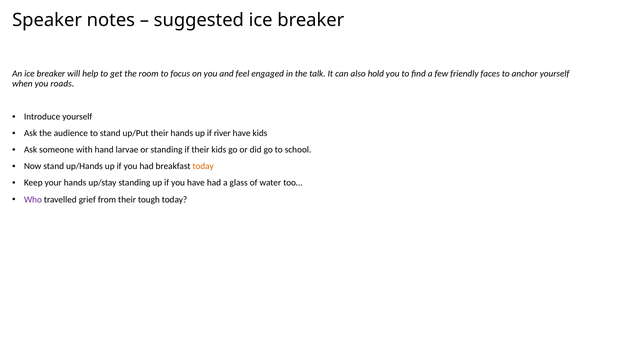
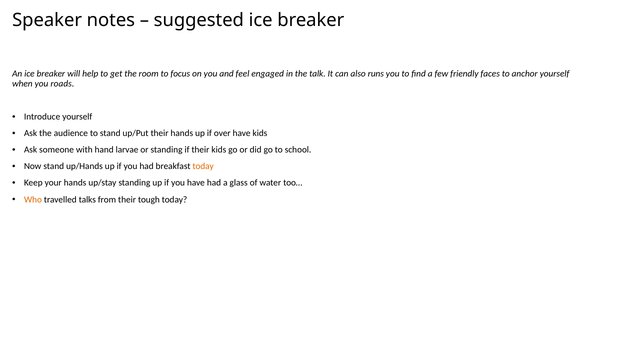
hold: hold -> runs (376, 74)
river: river -> over (222, 133)
Who colour: purple -> orange (33, 199)
grief: grief -> talks (87, 199)
